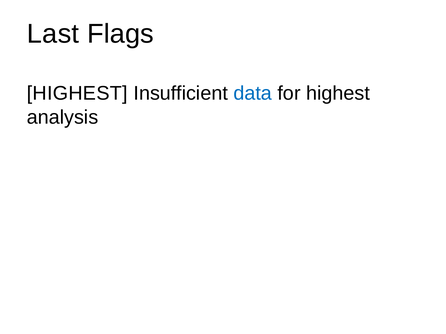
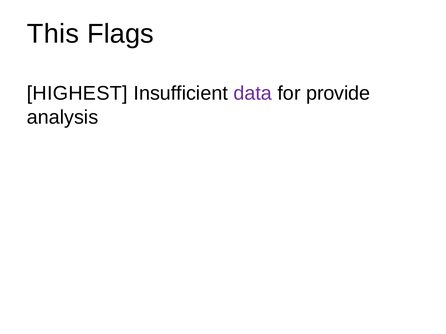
Last: Last -> This (53, 34)
data colour: blue -> purple (253, 94)
for highest: highest -> provide (338, 94)
